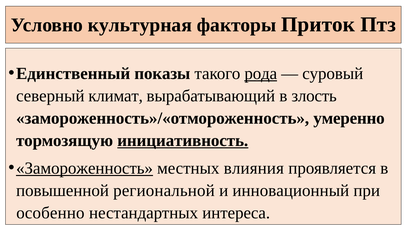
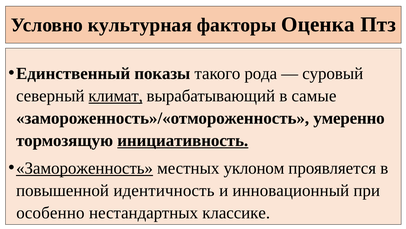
Приток: Приток -> Оценка (318, 25)
рода underline: present -> none (261, 73)
климат underline: none -> present (116, 96)
злость: злость -> самые (314, 96)
влияния: влияния -> уклоном (254, 168)
региональной: региональной -> идентичность (164, 190)
интереса: интереса -> классике (236, 212)
